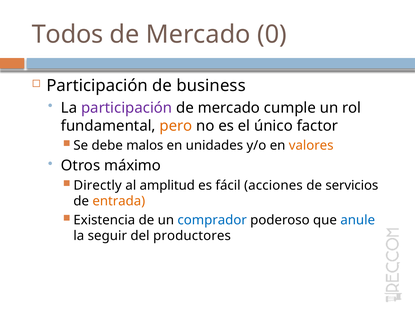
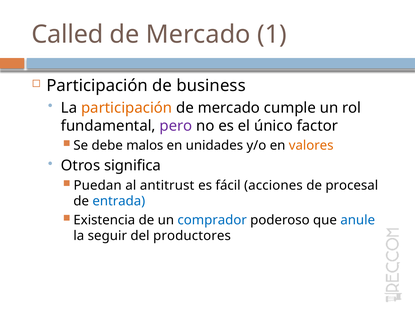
Todos: Todos -> Called (68, 35)
0: 0 -> 1 (272, 35)
participación colour: purple -> orange (127, 108)
pero colour: orange -> purple (176, 126)
máximo: máximo -> significa (133, 166)
Directly: Directly -> Puedan (98, 186)
amplitud: amplitud -> antitrust (167, 186)
servicios: servicios -> procesal (352, 186)
entrada colour: orange -> blue (119, 201)
